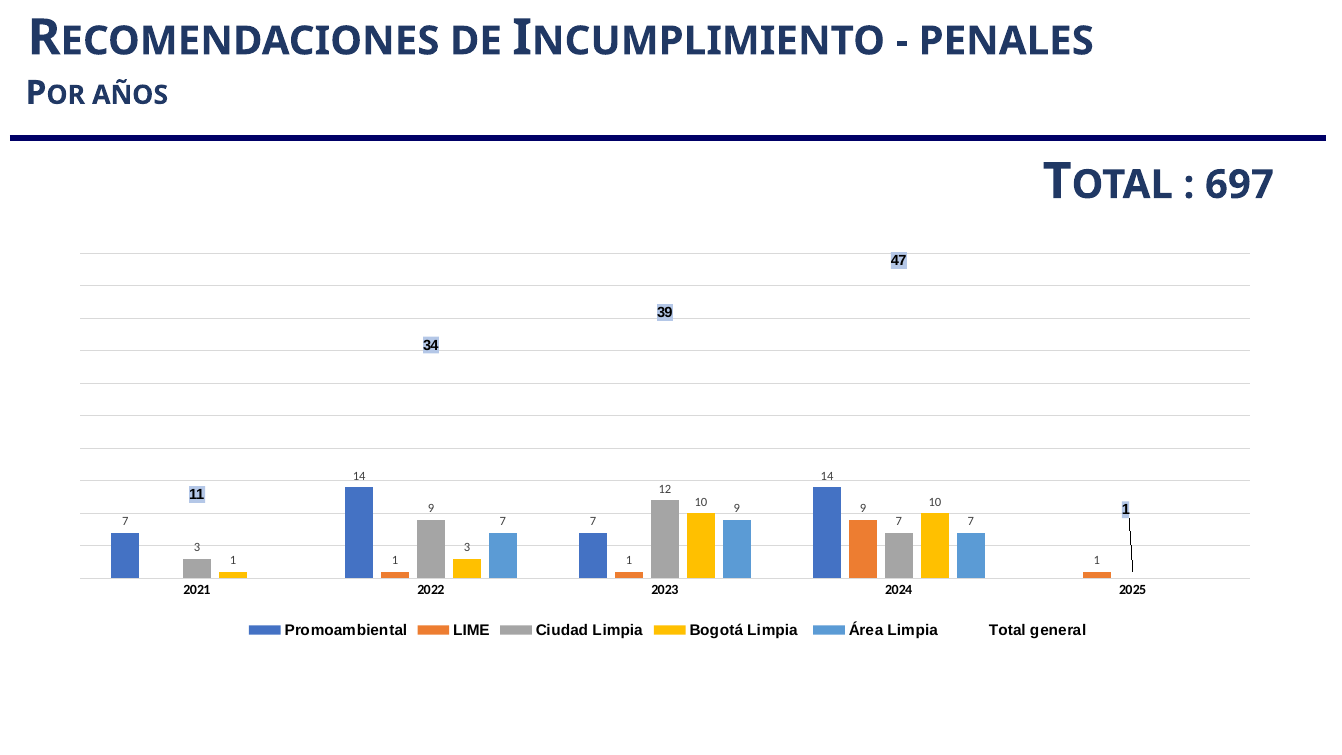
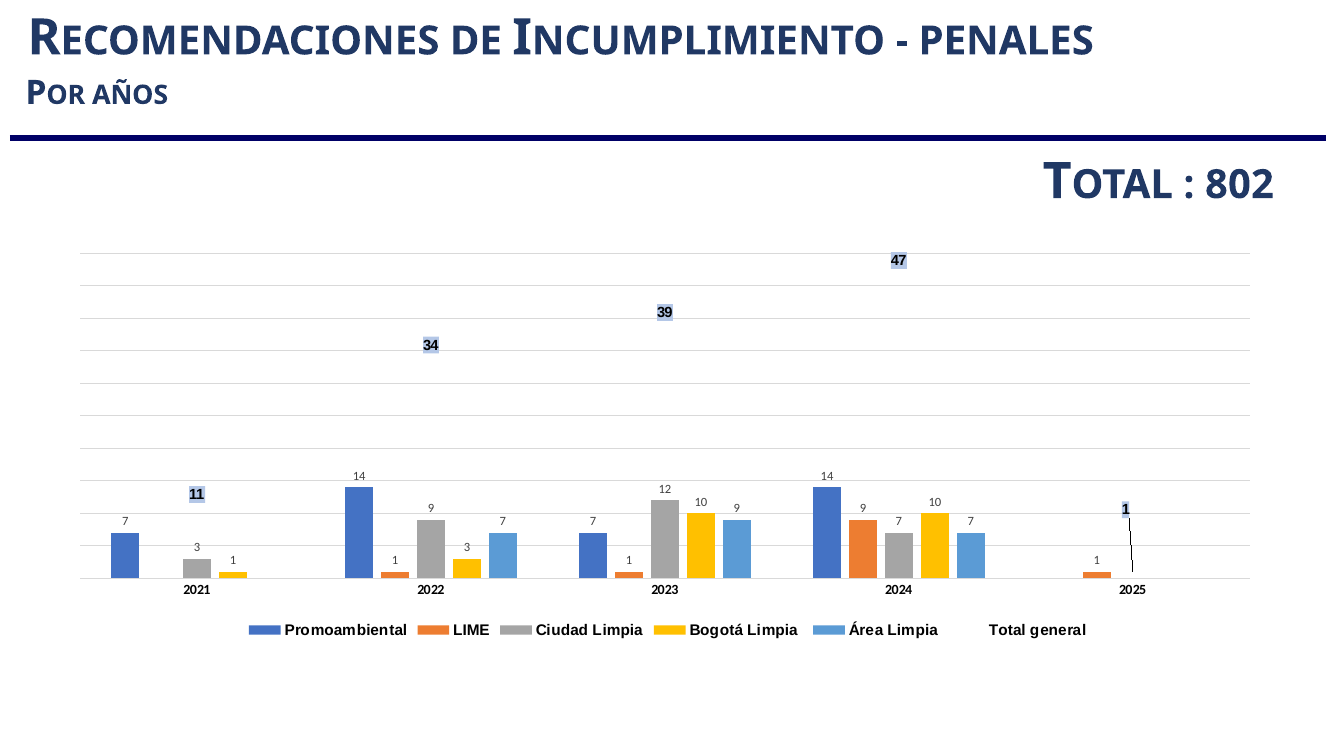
697: 697 -> 802 (1239, 185)
